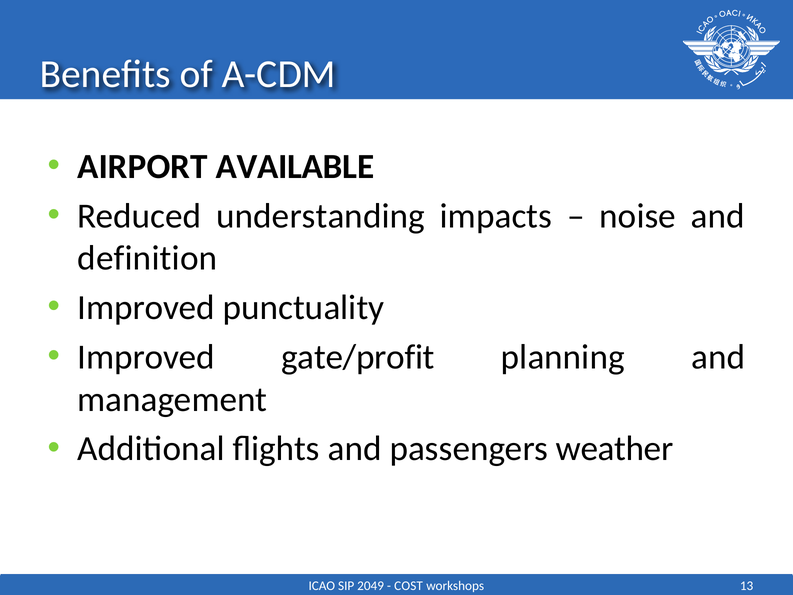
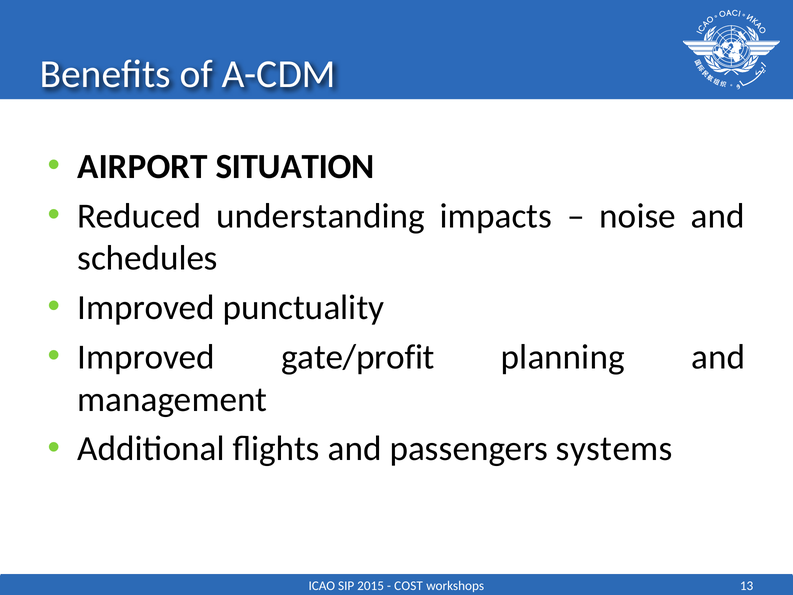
AVAILABLE: AVAILABLE -> SITUATION (295, 166)
definition: definition -> schedules (148, 258)
weather: weather -> systems (614, 449)
2049: 2049 -> 2015 (371, 586)
